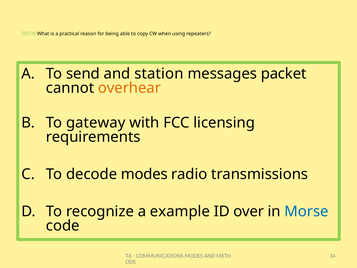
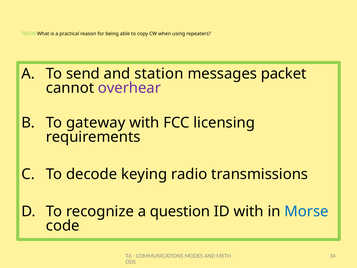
overhear colour: orange -> purple (129, 88)
decode modes: modes -> keying (144, 174)
example: example -> question (180, 211)
ID over: over -> with (249, 211)
